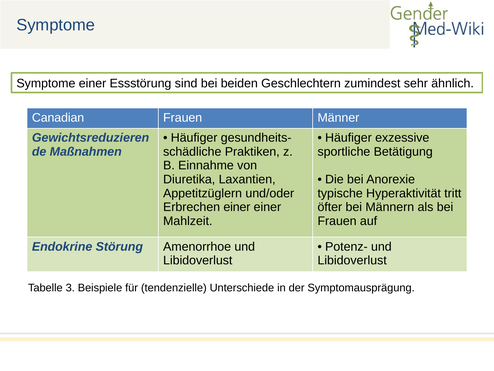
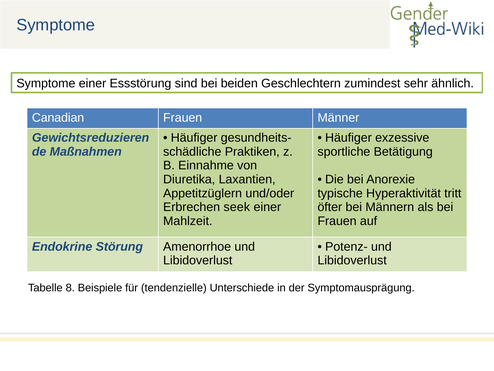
Erbrechen einer: einer -> seek (237, 207)
3: 3 -> 8 (70, 287)
